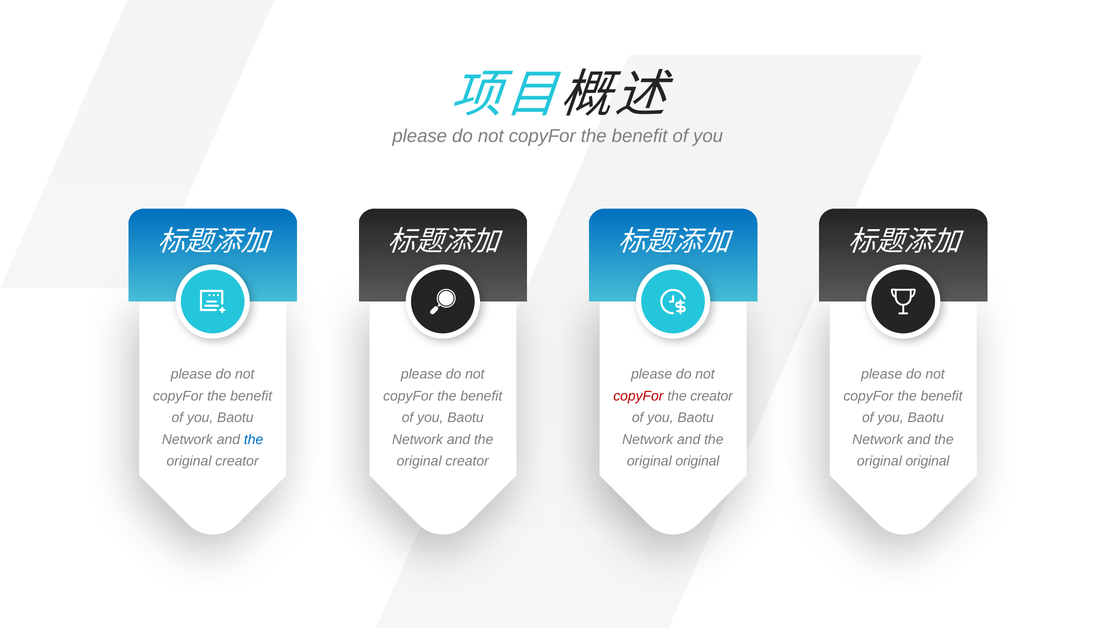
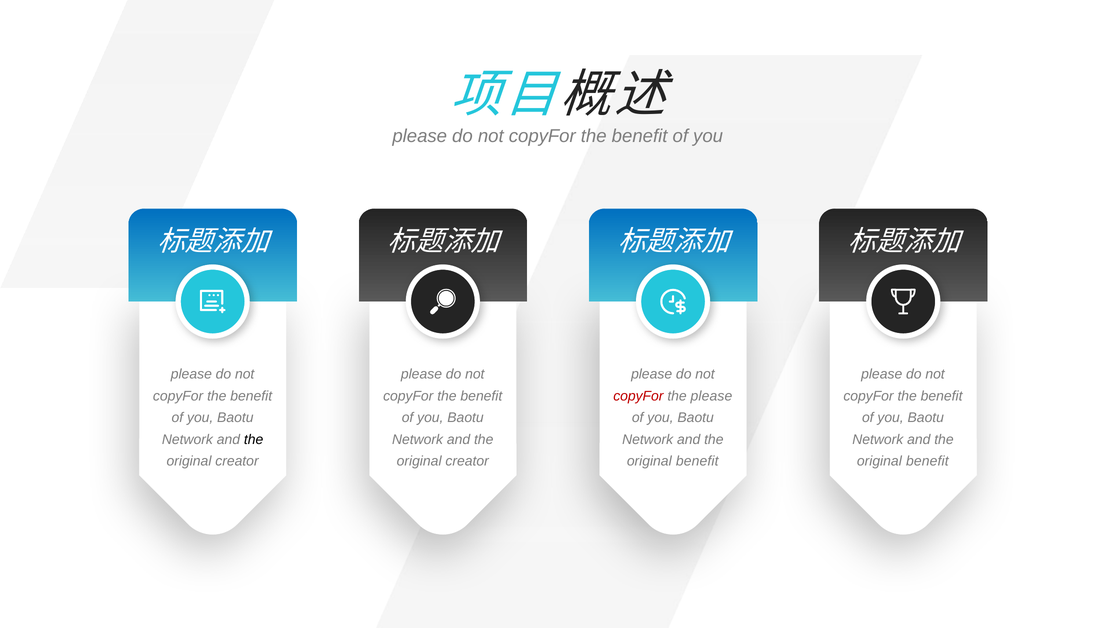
the creator: creator -> please (711, 396)
the colour: blue -> black (254, 439)
original: original -> benefit (697, 461)
original: original -> benefit (927, 461)
